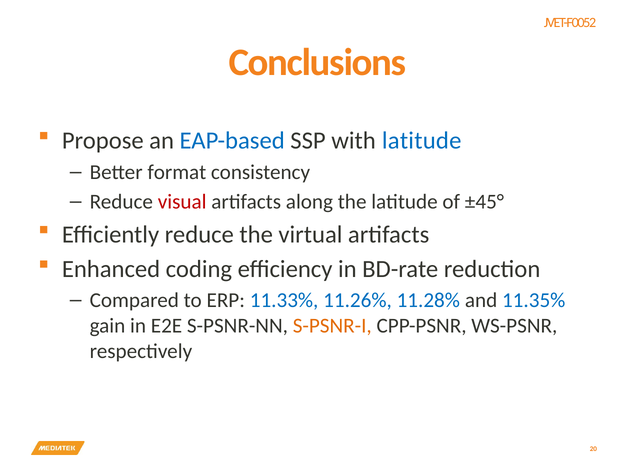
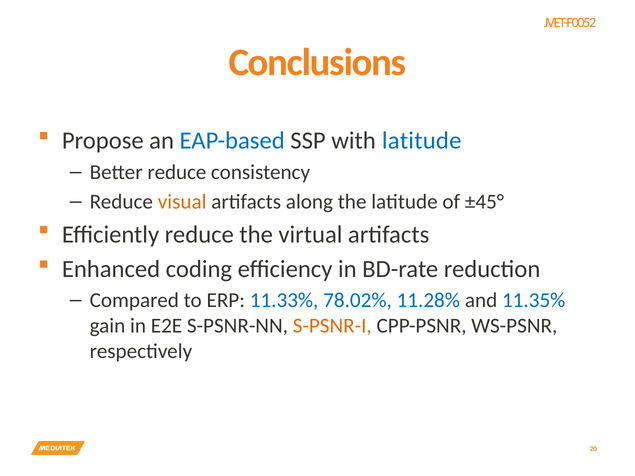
Better format: format -> reduce (177, 172)
visual colour: red -> orange (182, 202)
11.26%: 11.26% -> 78.02% (358, 301)
